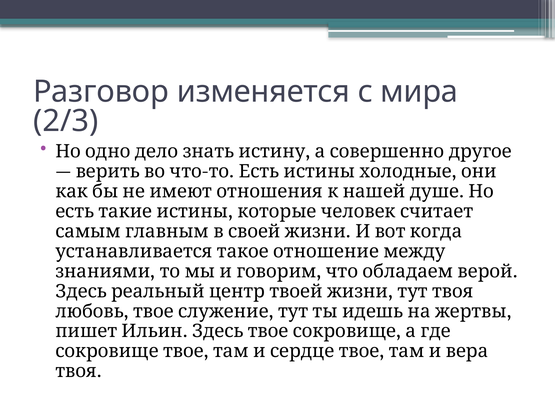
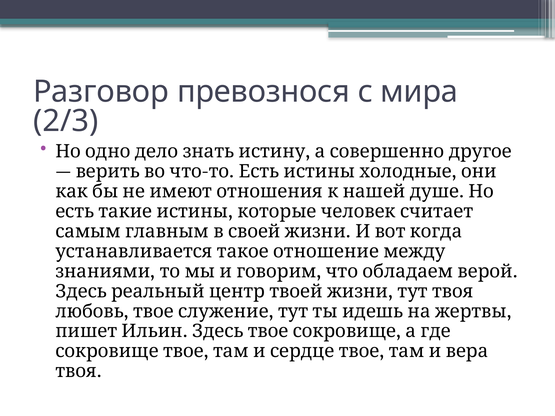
изменяется: изменяется -> превознося (264, 92)
